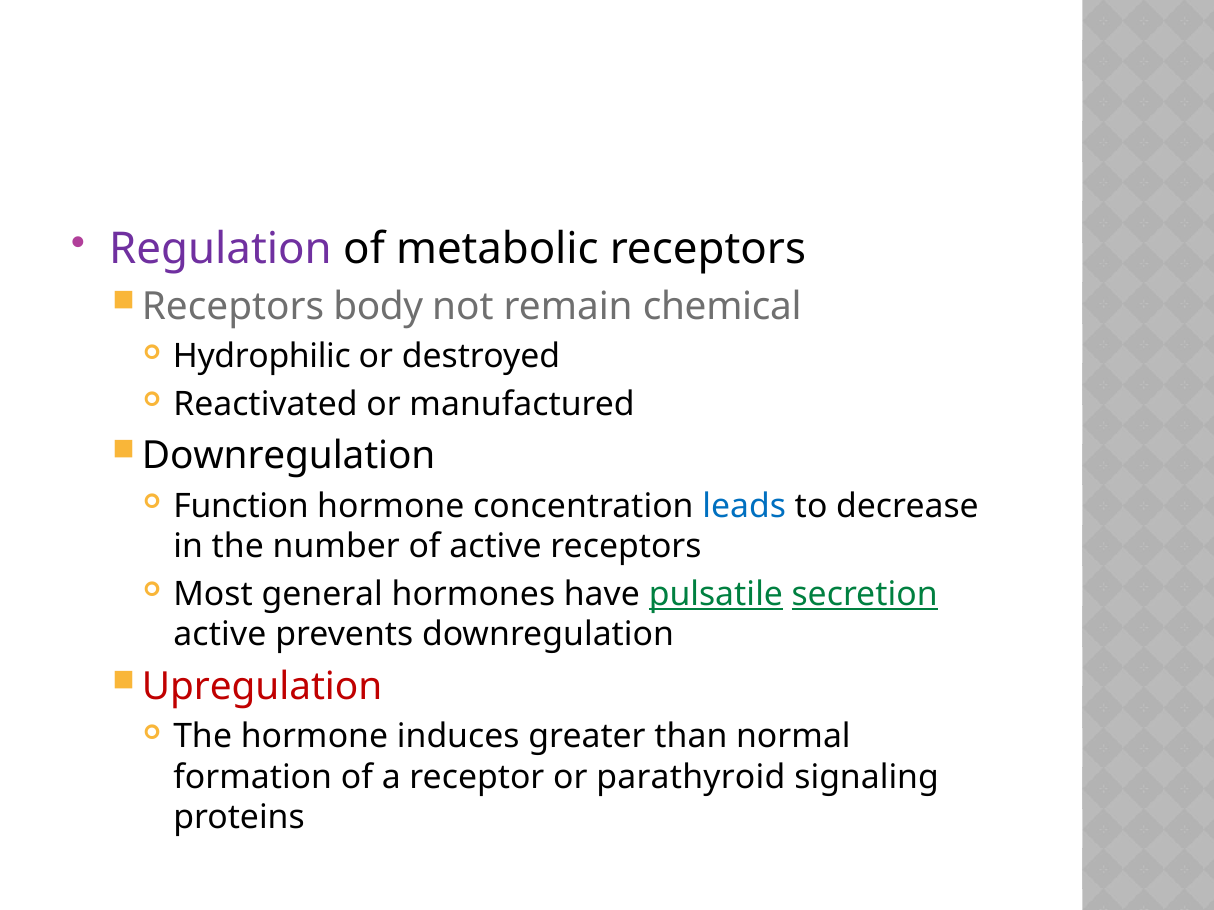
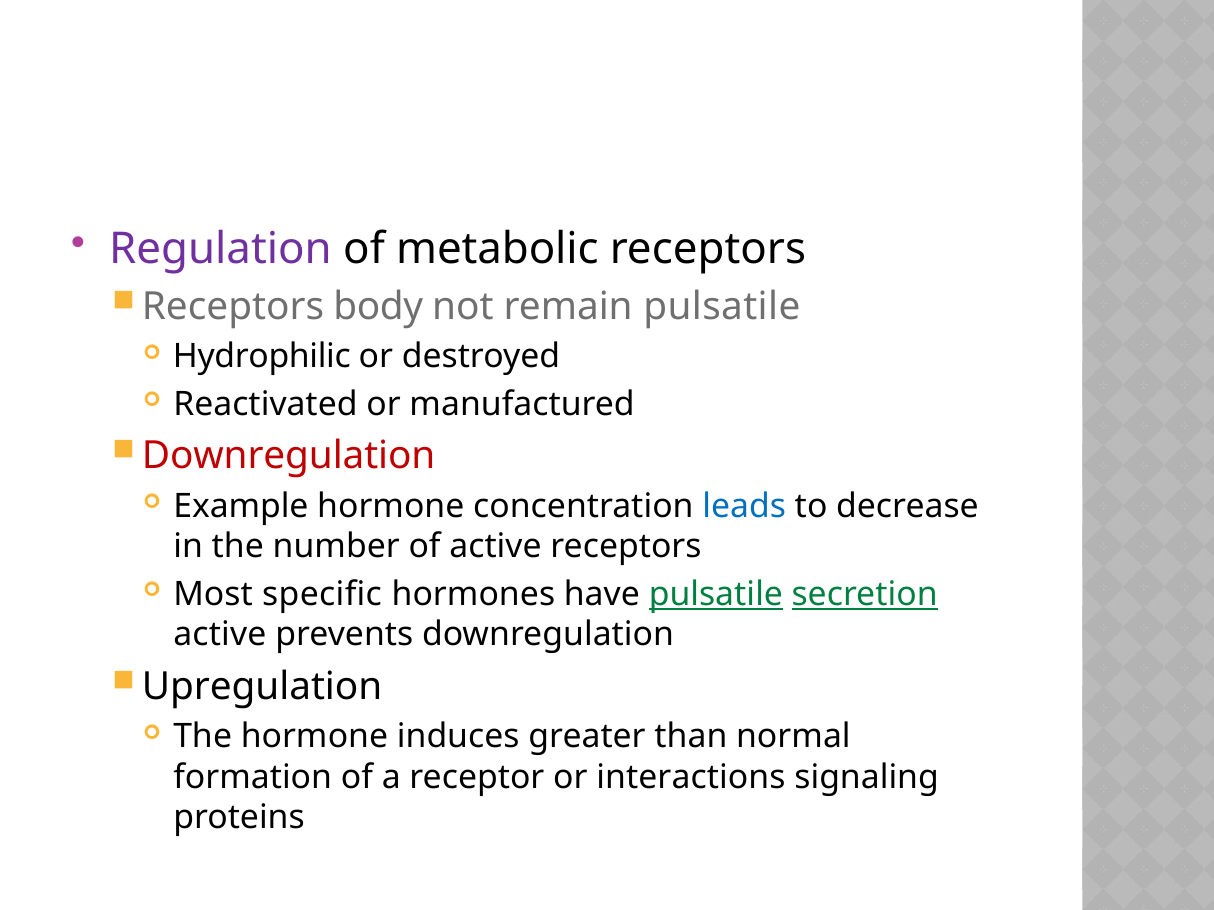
remain chemical: chemical -> pulsatile (722, 307)
Downregulation colour: black -> red (289, 456)
Function: Function -> Example (241, 506)
general: general -> specific (322, 594)
Upregulation colour: red -> black (262, 687)
parathyroid: parathyroid -> interactions (691, 778)
